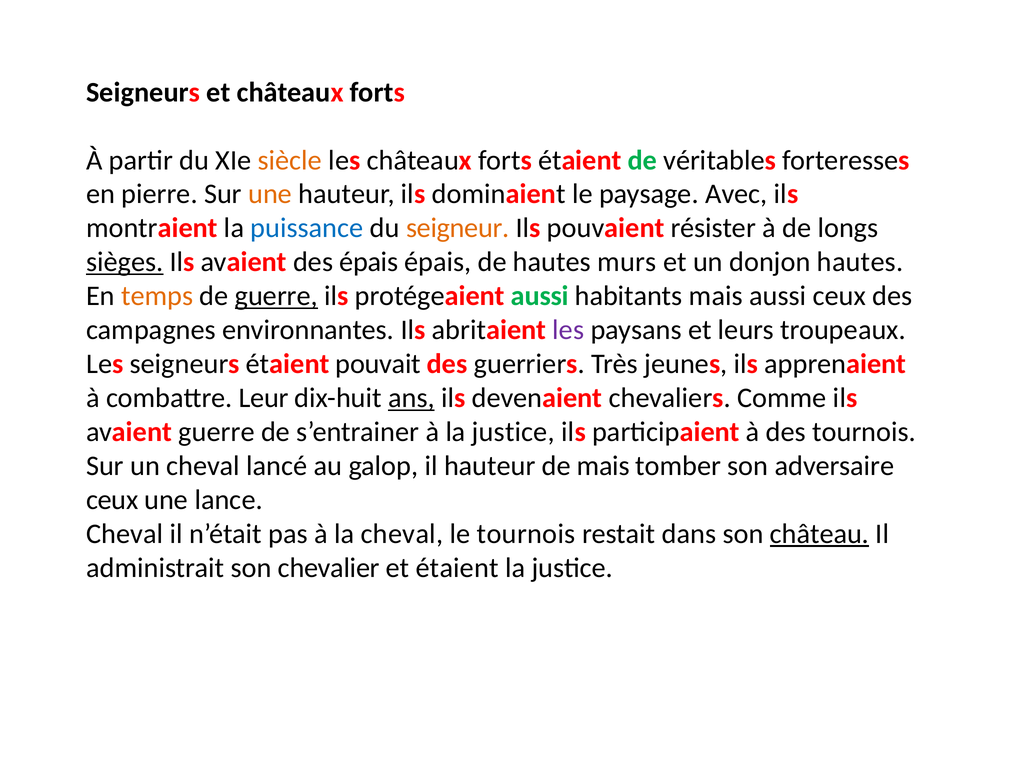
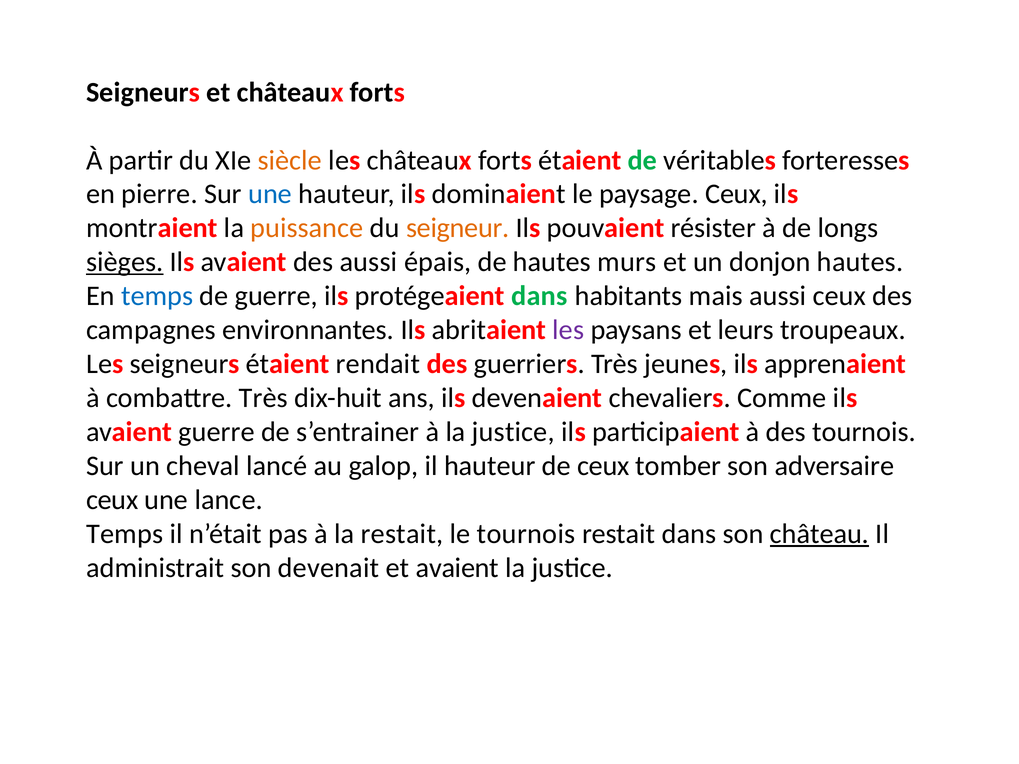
une colour: orange -> blue (270, 194)
paysage Avec: Avec -> Ceux (736, 194)
puissance colour: blue -> orange (307, 228)
des épais: épais -> aussi (368, 262)
temps colour: orange -> blue (157, 296)
guerre underline: present -> none (276, 296)
protégeaient aussi: aussi -> dans (539, 296)
pouvait: pouvait -> rendait (378, 364)
combattre Leur: Leur -> Très (263, 398)
ans underline: present -> none (411, 398)
de mais: mais -> ceux (603, 466)
Cheval: Cheval -> Temps (125, 534)
la cheval: cheval -> restait (402, 534)
chevalier: chevalier -> devenait (329, 568)
et étaient: étaient -> avaient (457, 568)
